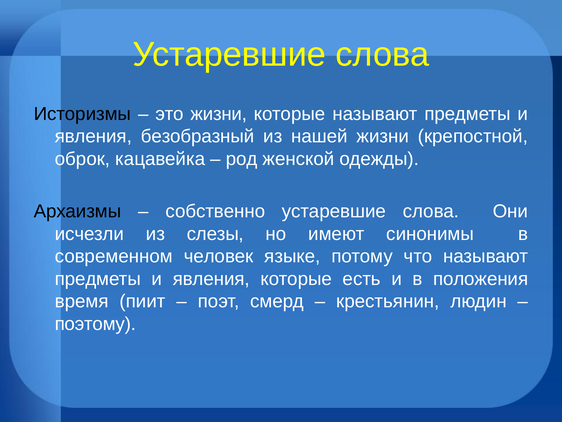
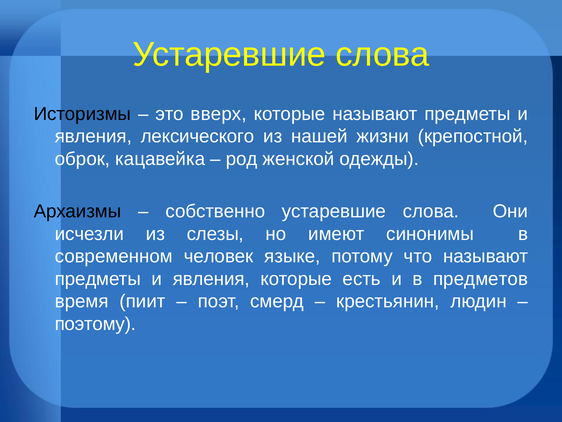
это жизни: жизни -> вверх (219, 114)
безобразный: безобразный -> лексического (198, 136)
положения: положения -> предметов (481, 279)
